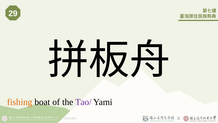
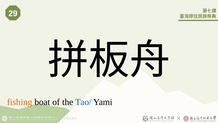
Tao/ colour: purple -> blue (83, 102)
